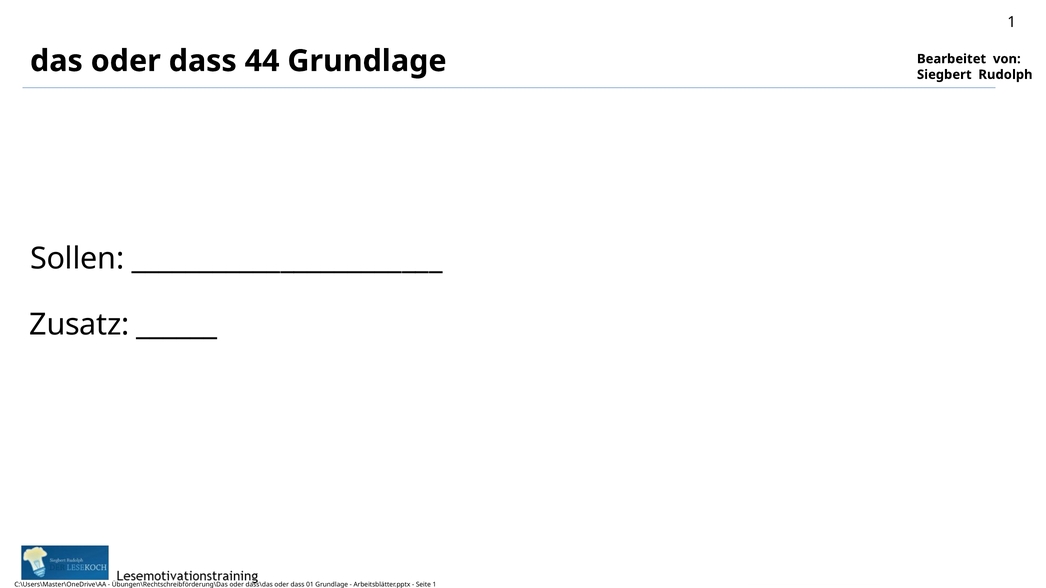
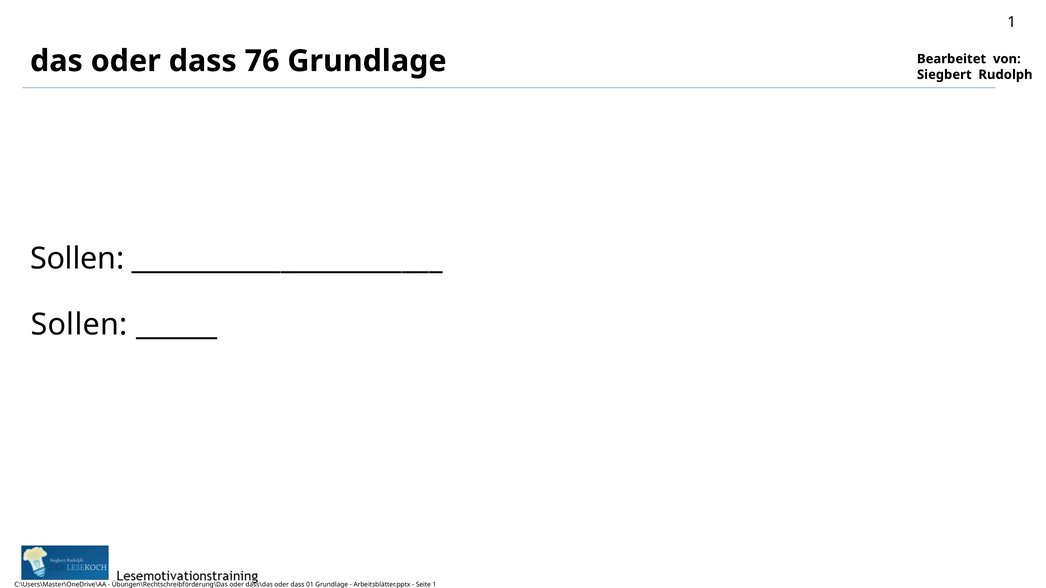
44: 44 -> 76 (262, 61)
Zusatz: Zusatz -> Sollen (79, 325)
